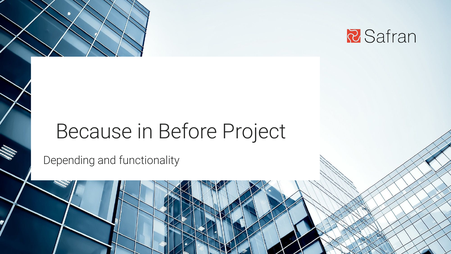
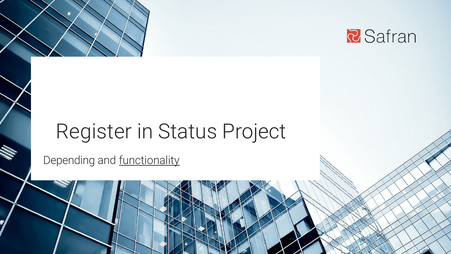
Because: Because -> Register (94, 132)
Before: Before -> Status (188, 132)
functionality underline: none -> present (149, 160)
